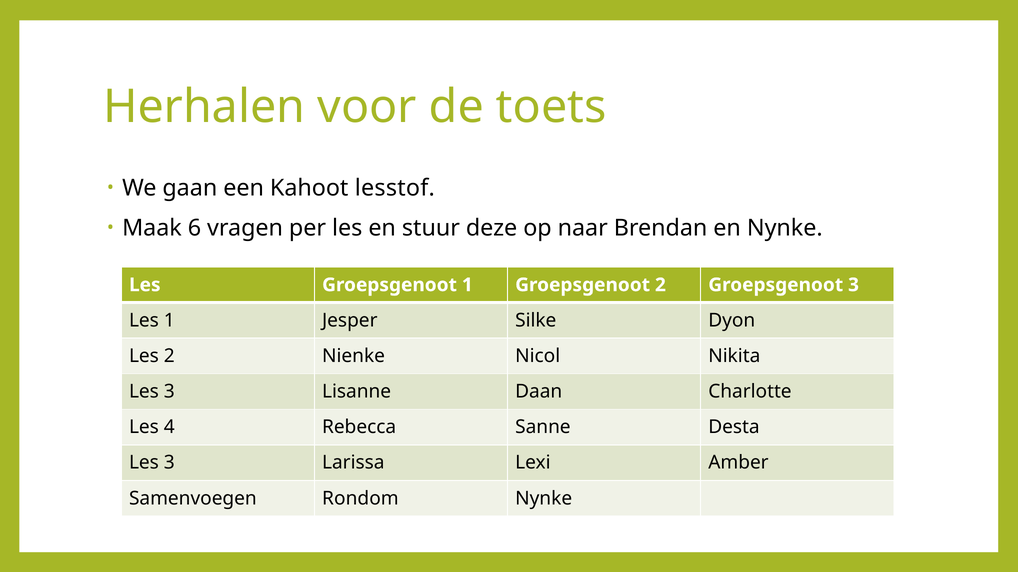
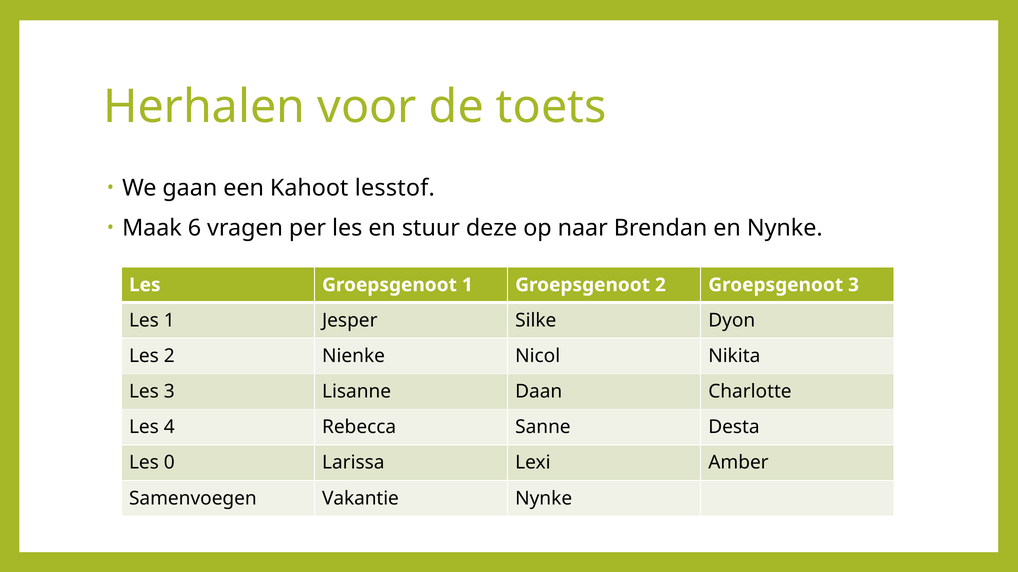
3: 3 -> 0 (169, 463)
Rondom: Rondom -> Vakantie (360, 499)
